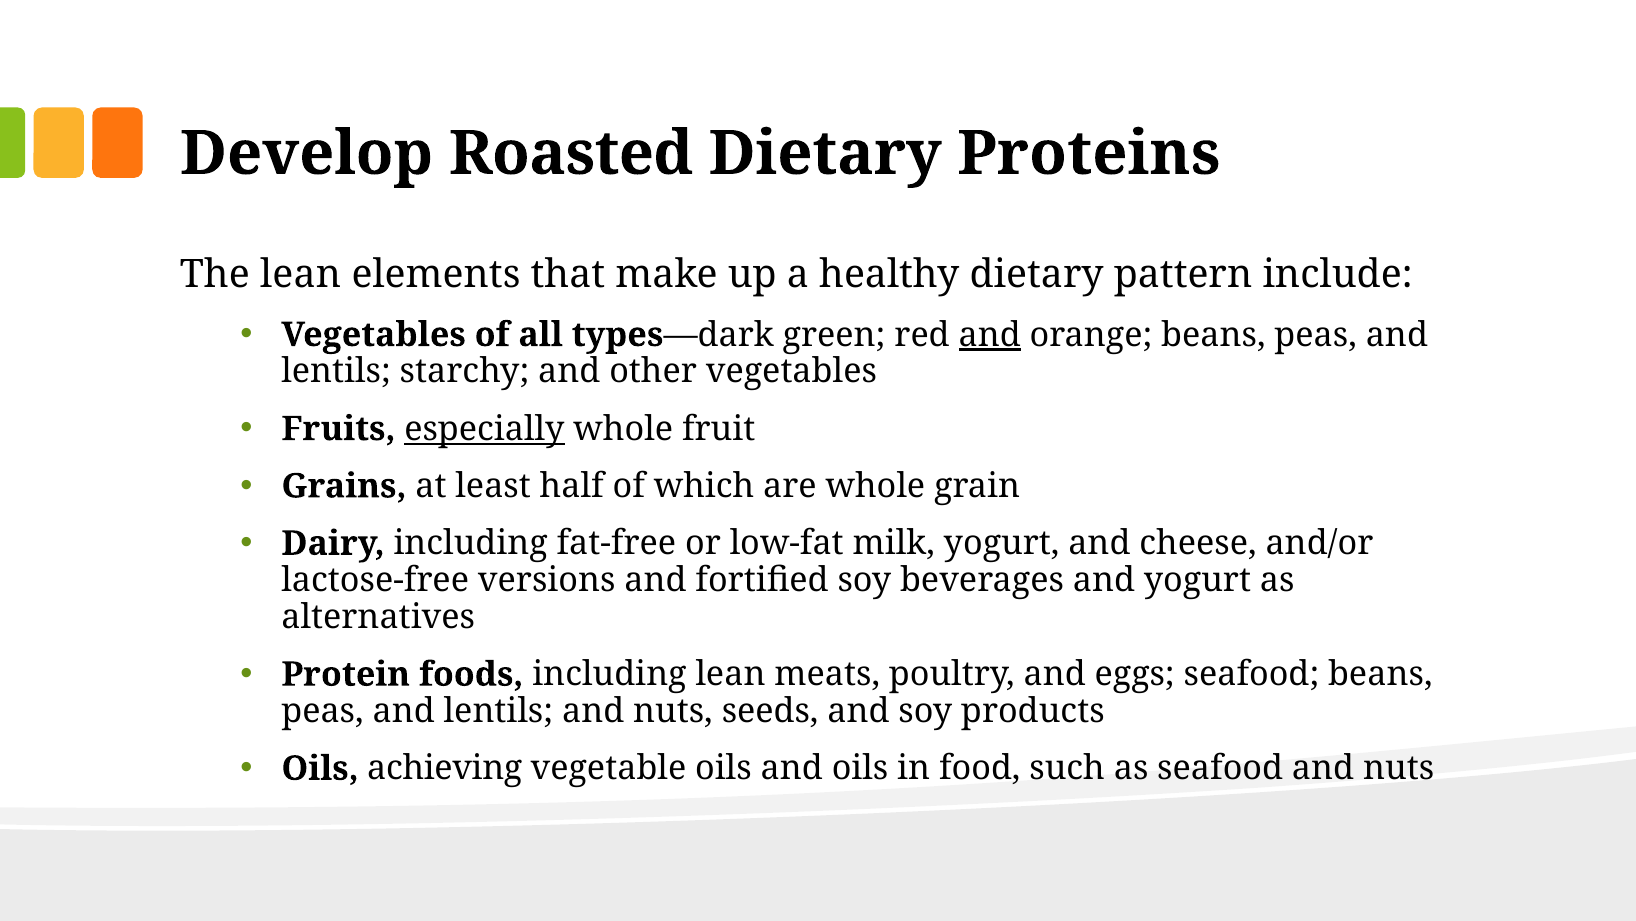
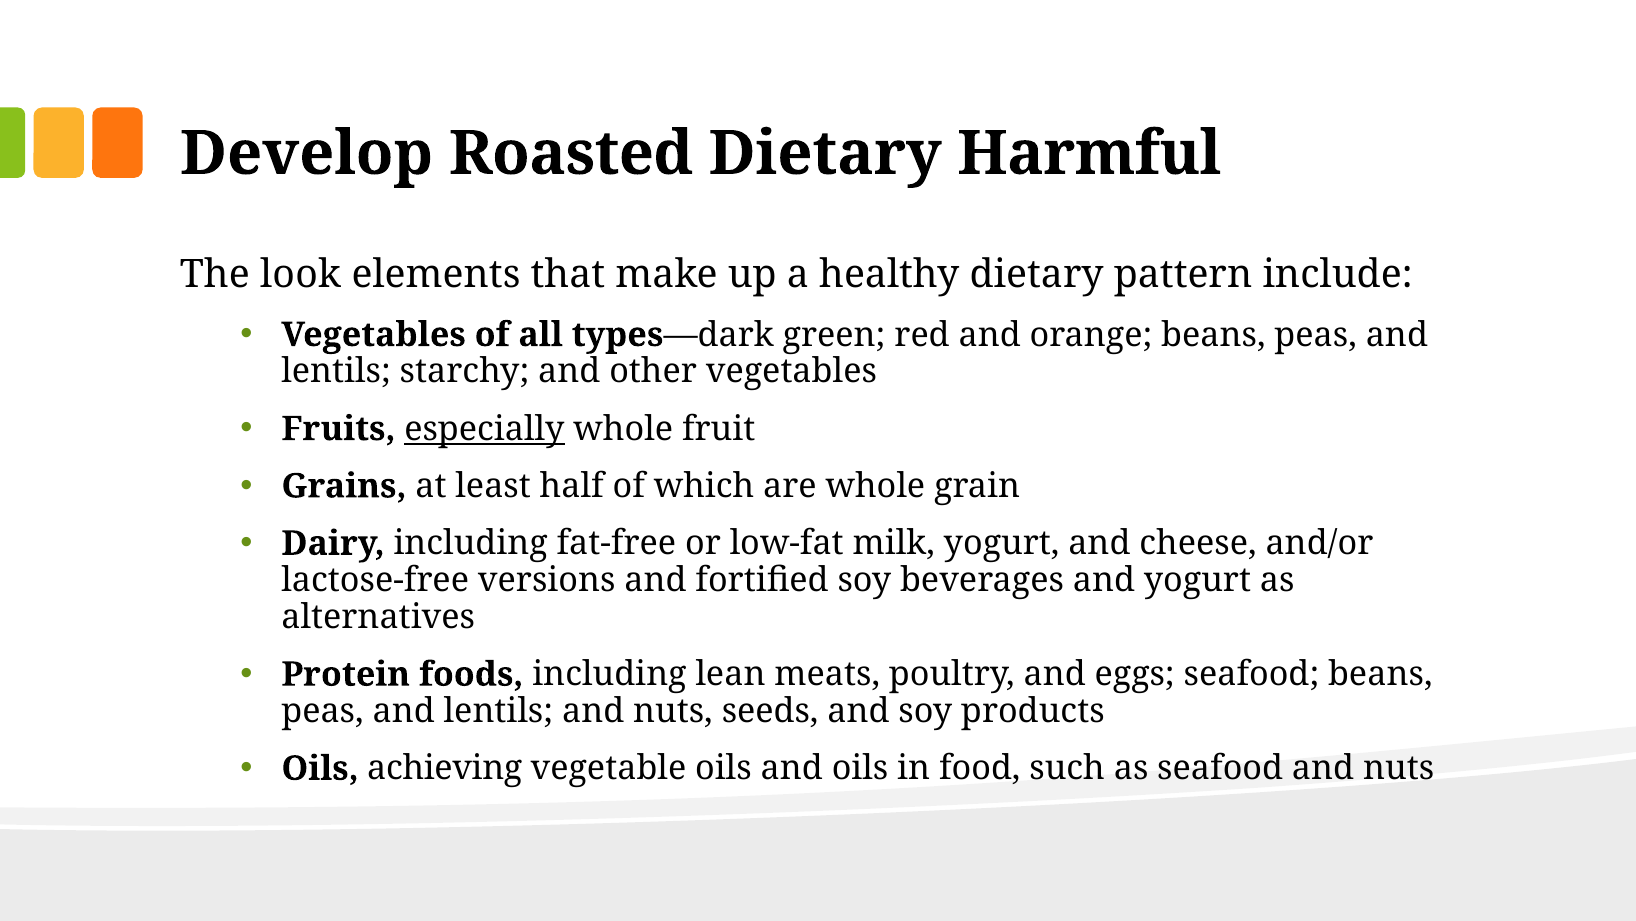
Proteins: Proteins -> Harmful (1089, 154)
The lean: lean -> look (301, 275)
and underline: present -> none (990, 335)
